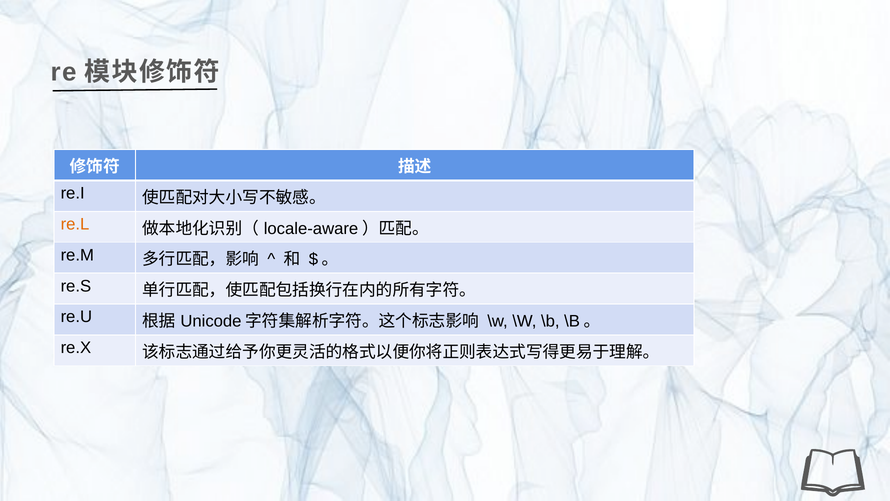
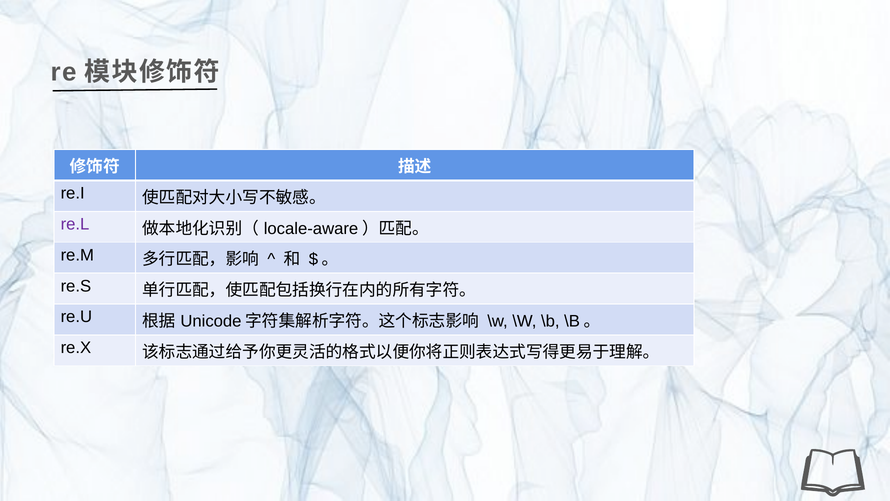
re.L colour: orange -> purple (75, 224)
